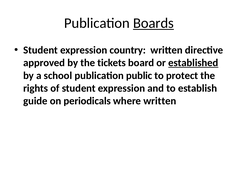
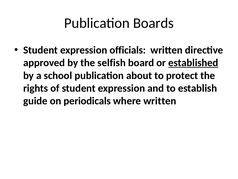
Boards underline: present -> none (153, 23)
country: country -> officials (128, 50)
tickets: tickets -> selfish (112, 63)
public: public -> about (139, 75)
